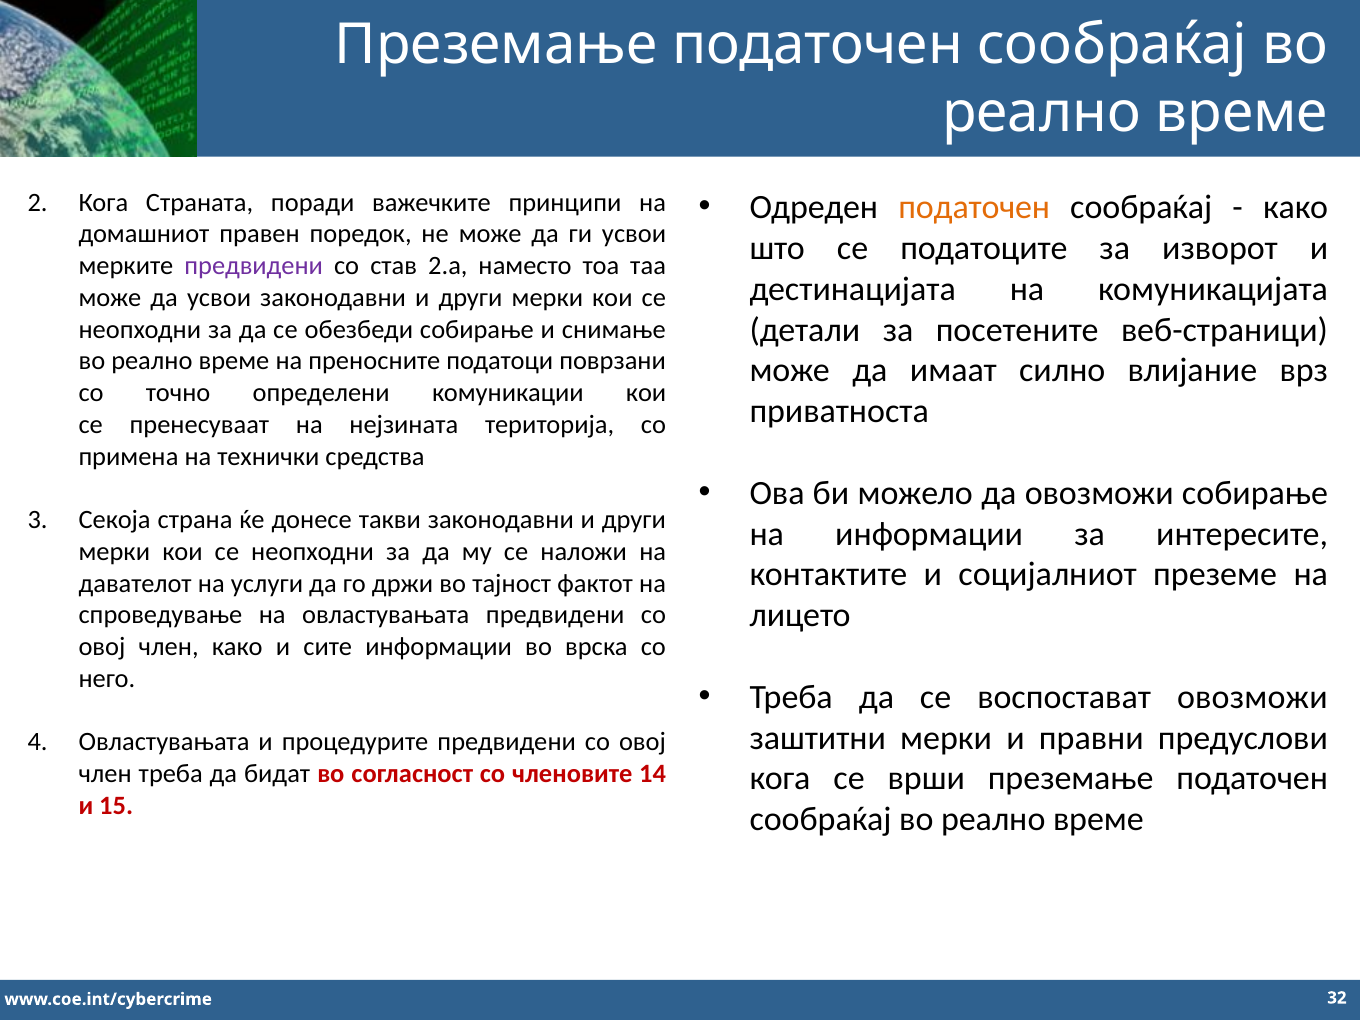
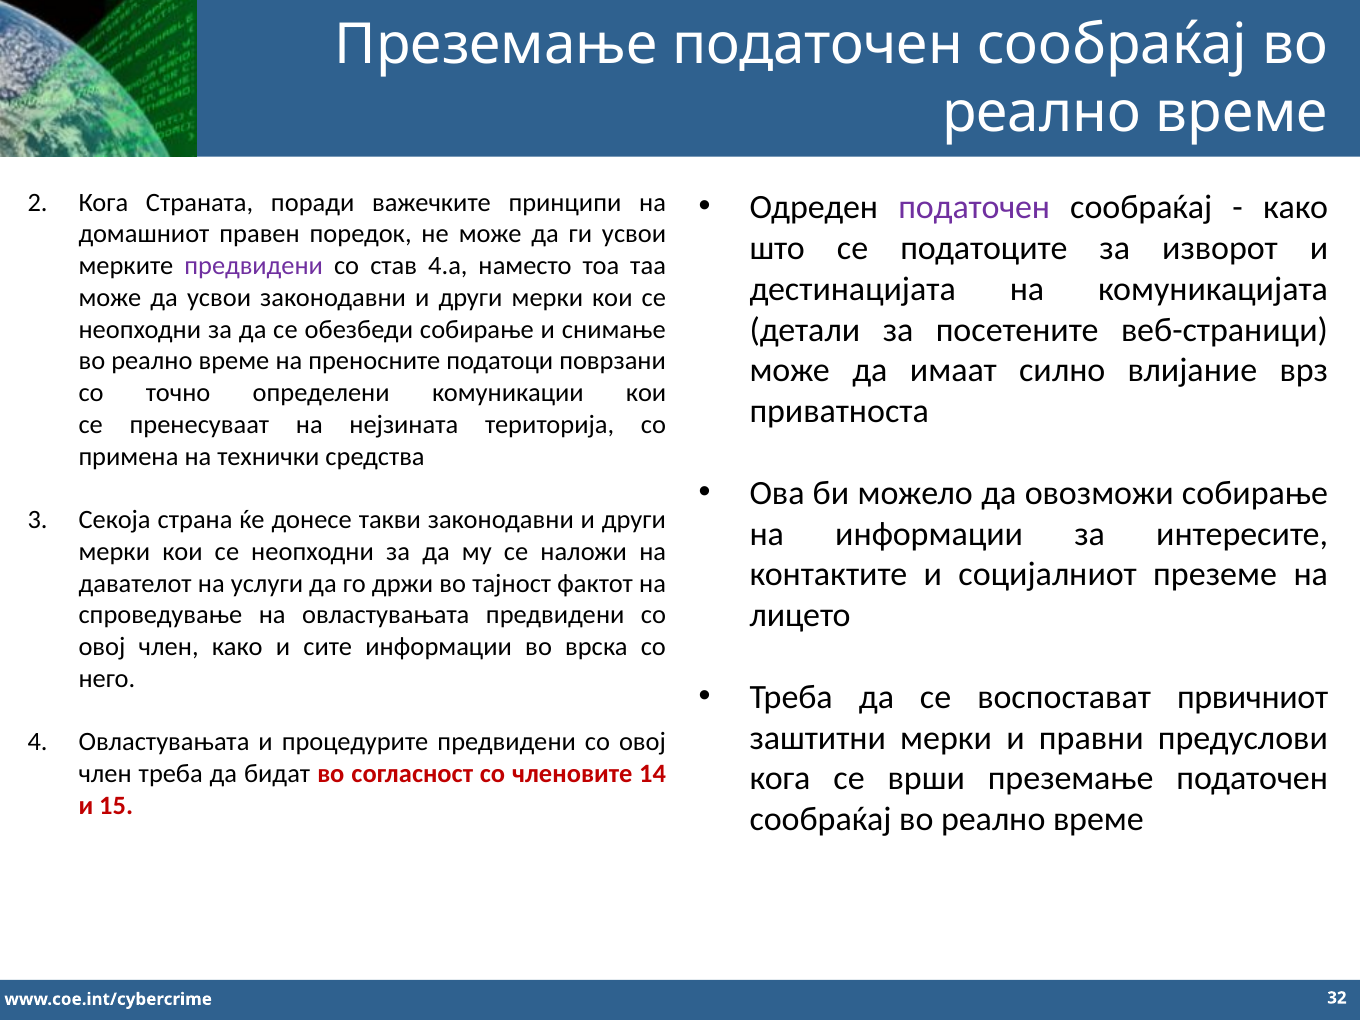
податочен colour: orange -> purple (974, 207)
2.а: 2.а -> 4.а (448, 266)
воспостават овозможи: овозможи -> првичниот (1253, 697)
